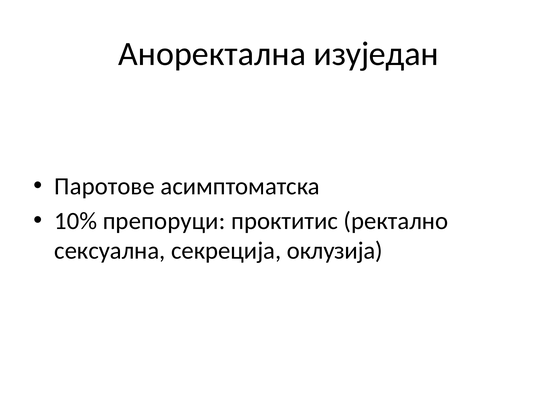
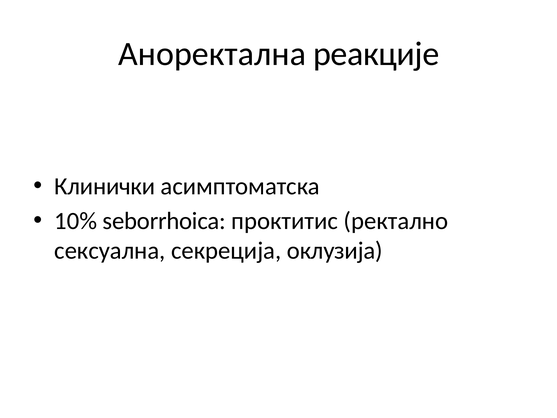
изуједан: изуједан -> реакције (376, 54)
Паротове: Паротове -> Клинички (105, 186)
препоруци: препоруци -> seborrhoica (164, 221)
